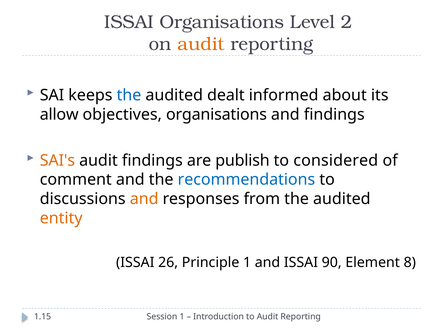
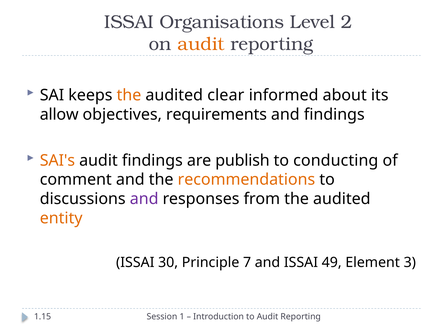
the colour: blue -> orange (129, 95)
dealt: dealt -> clear (226, 95)
objectives organisations: organisations -> requirements (216, 114)
considered: considered -> conducting (336, 160)
recommendations colour: blue -> orange (246, 179)
and colour: orange -> purple (144, 199)
26: 26 -> 30 (168, 262)
Principle 1: 1 -> 7 (247, 262)
90: 90 -> 49 (332, 262)
8: 8 -> 3 (410, 262)
